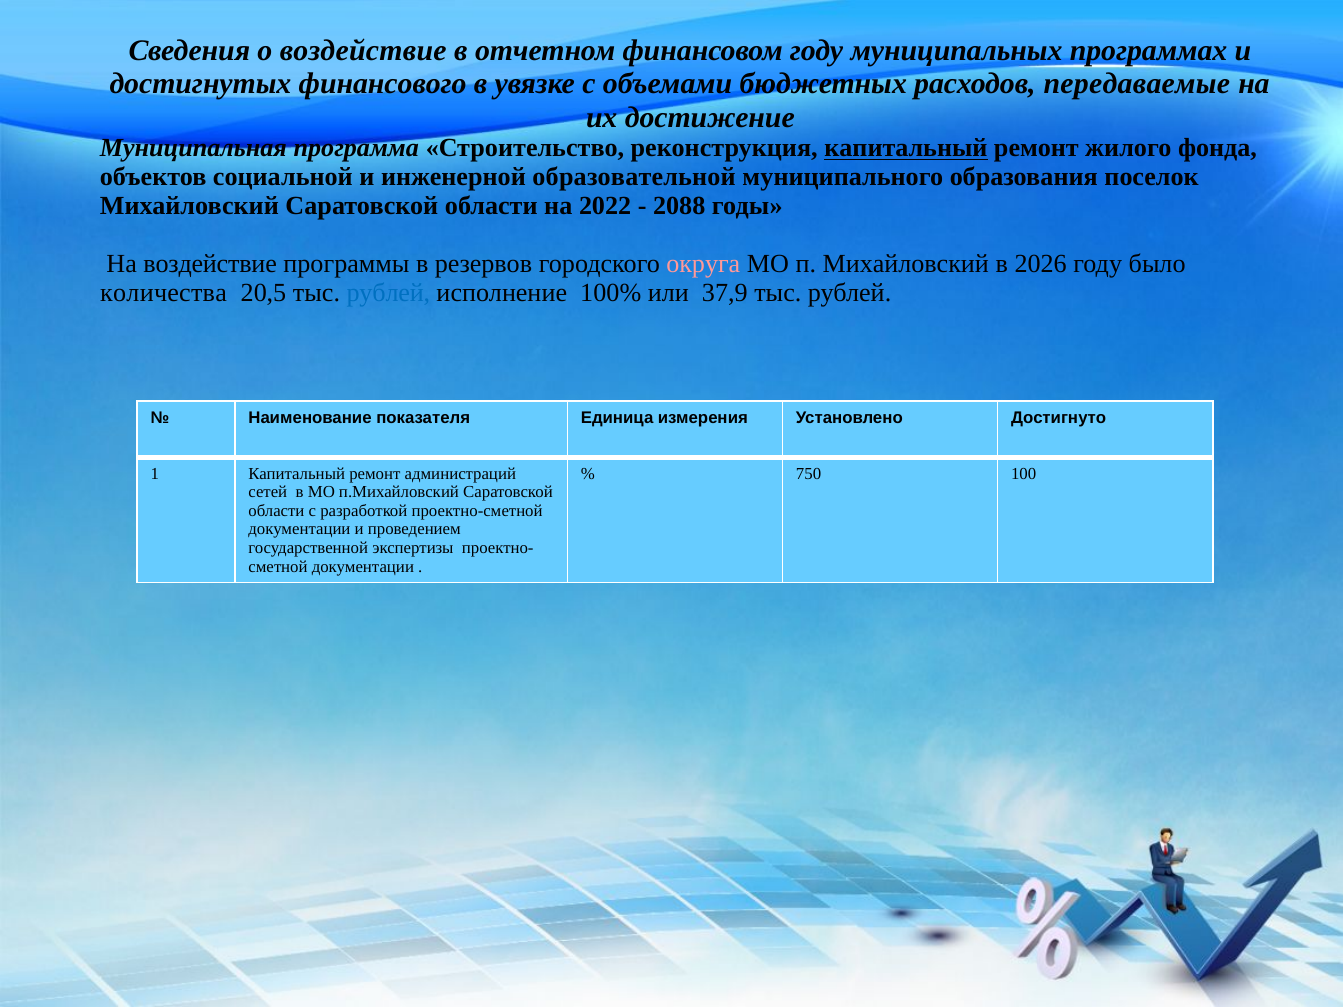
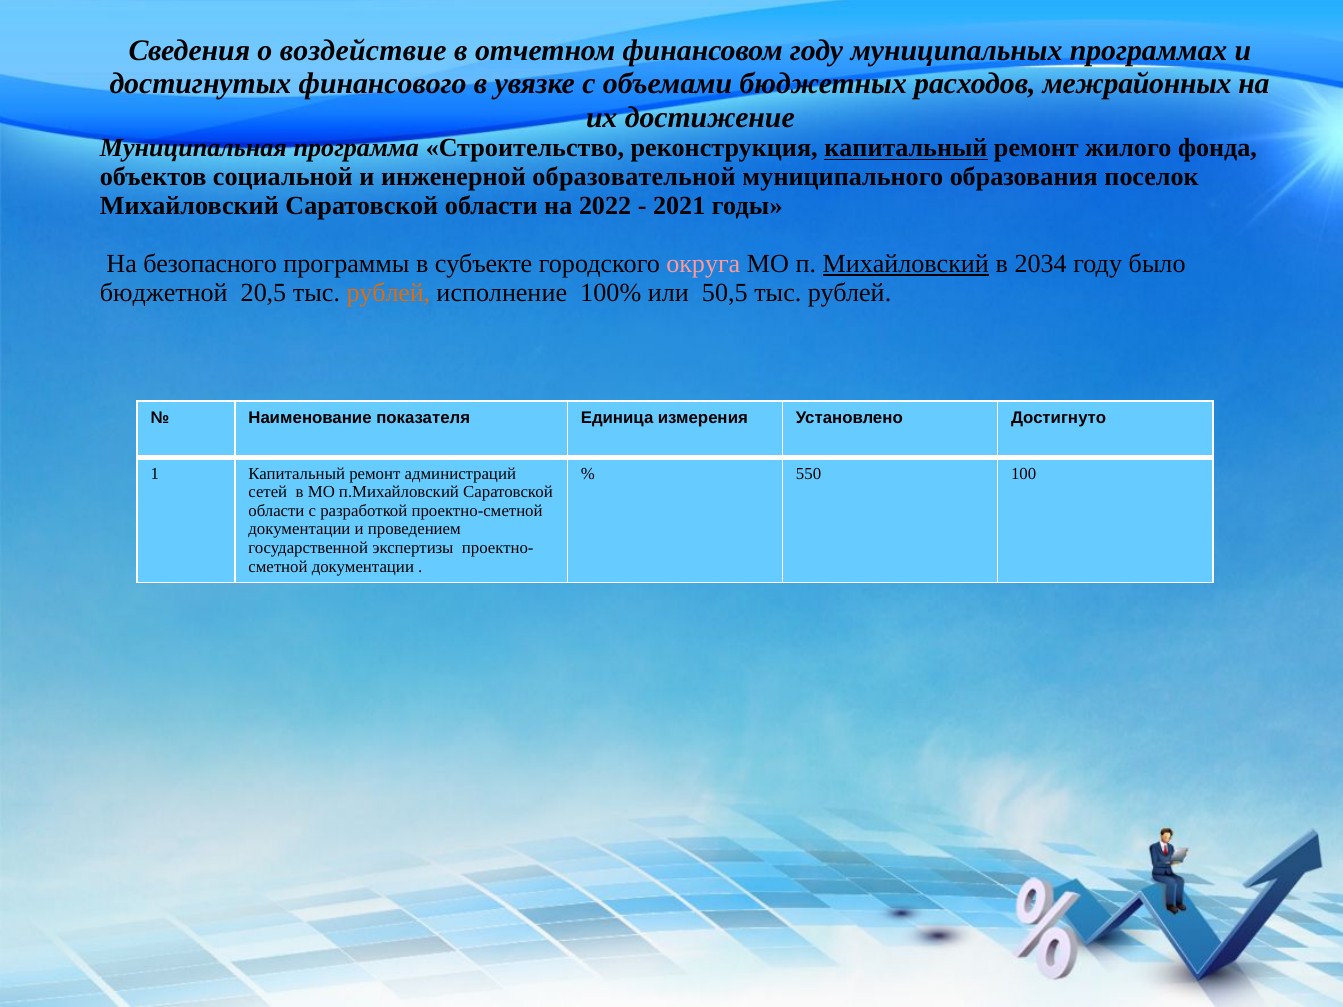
передаваемые: передаваемые -> межрайонных (1137, 84)
2088: 2088 -> 2021 (679, 206)
На воздействие: воздействие -> безопасного (210, 264)
резервов: резервов -> субъекте (484, 264)
Михайловский underline: none -> present (906, 264)
2026: 2026 -> 2034 (1041, 264)
количества: количества -> бюджетной (164, 293)
рублей colour: blue -> orange (388, 293)
37,9: 37,9 -> 50,5 (725, 293)
750: 750 -> 550 (809, 474)
